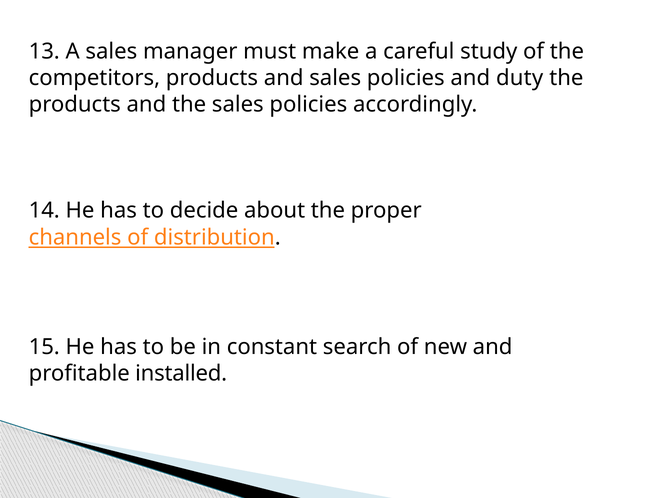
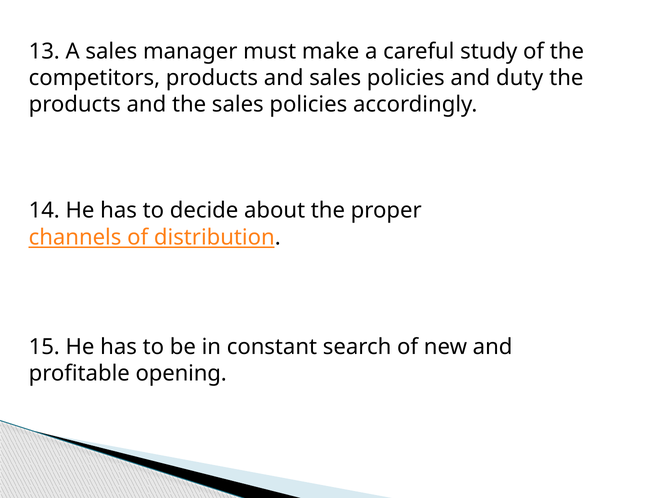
installed: installed -> opening (181, 374)
